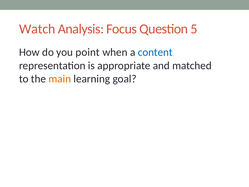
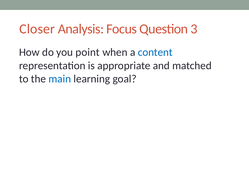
Watch: Watch -> Closer (37, 29)
5: 5 -> 3 (194, 29)
main colour: orange -> blue (60, 79)
